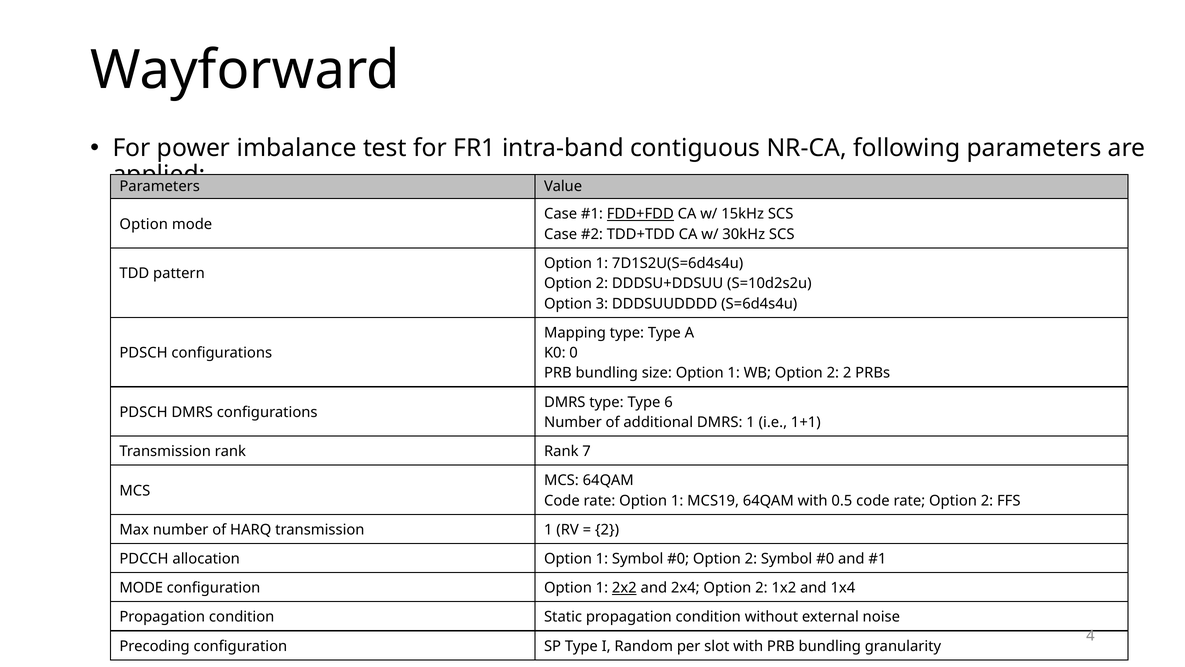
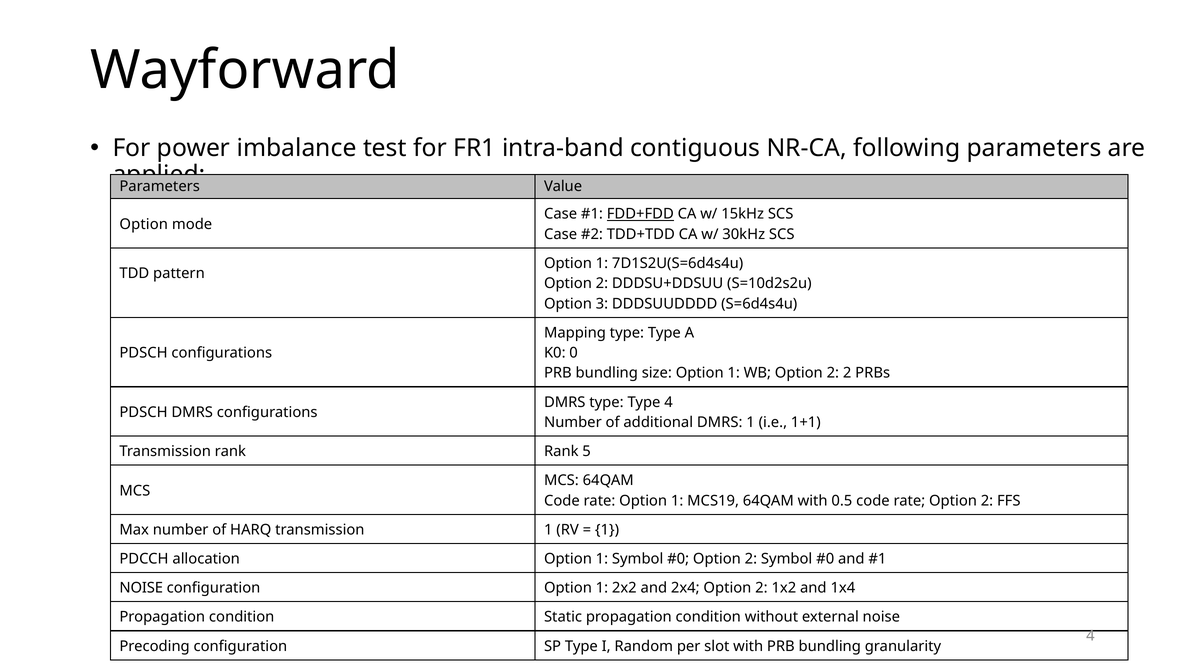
Type 6: 6 -> 4 (669, 402)
7: 7 -> 5 (587, 451)
2: 2 -> 1 (607, 529)
MODE: MODE -> NOISE (141, 588)
2x2 underline: present -> none (624, 588)
